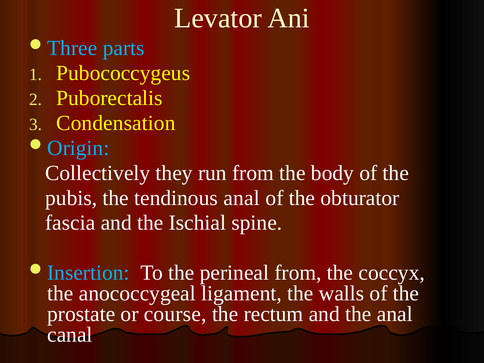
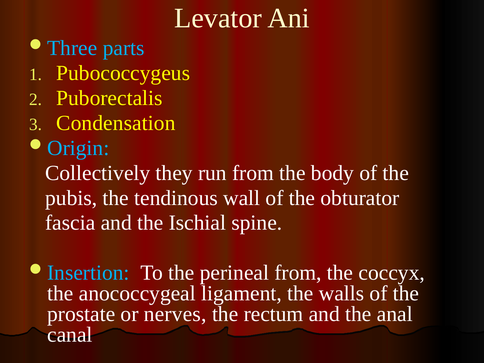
tendinous anal: anal -> wall (242, 198)
course: course -> nerves (175, 314)
